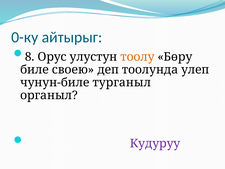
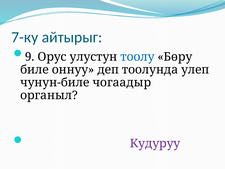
0-ку: 0-ку -> 7-ку (25, 37)
8: 8 -> 9 (30, 57)
тоолу colour: orange -> blue (137, 57)
своею: своею -> оннуу (73, 70)
турганыл: турганыл -> чогаадыр (122, 82)
